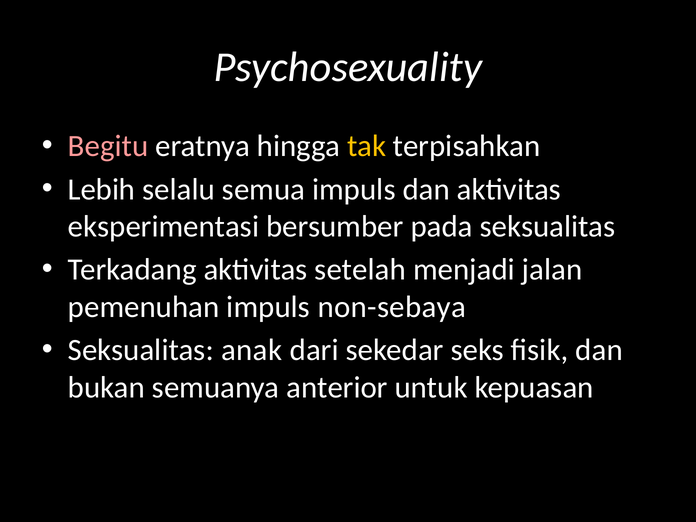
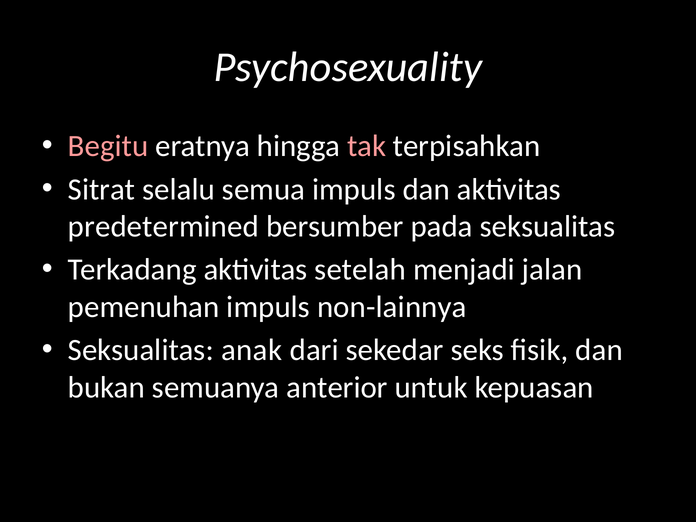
tak colour: yellow -> pink (367, 146)
Lebih: Lebih -> Sitrat (102, 189)
eksperimentasi: eksperimentasi -> predetermined (163, 226)
non-sebaya: non-sebaya -> non-lainnya (392, 307)
